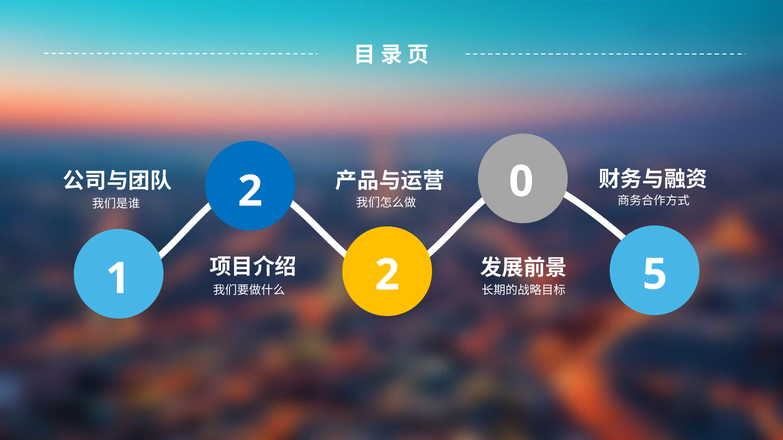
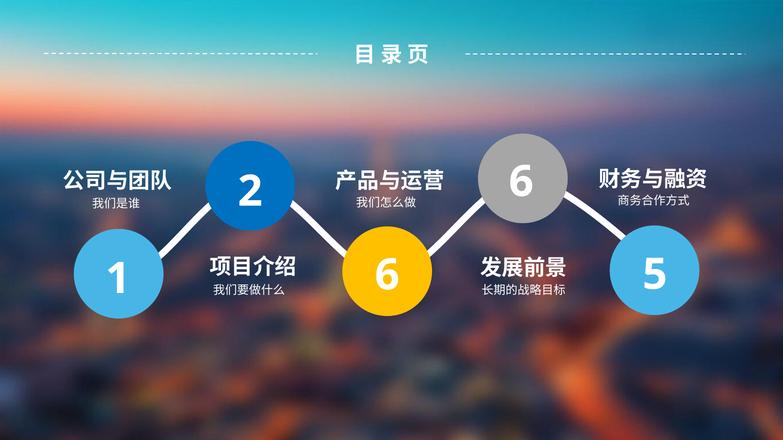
2 0: 0 -> 6 (521, 182)
1 2: 2 -> 6 (387, 275)
